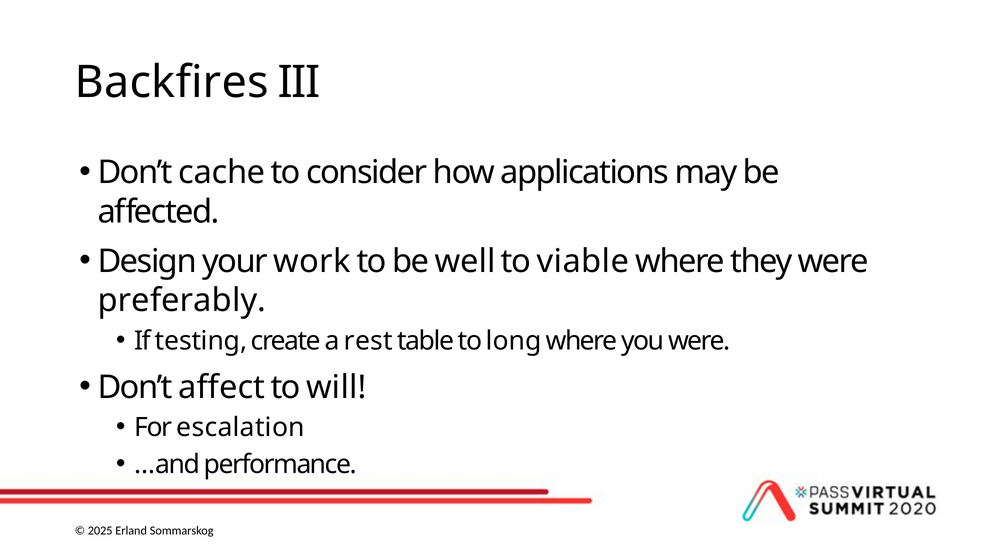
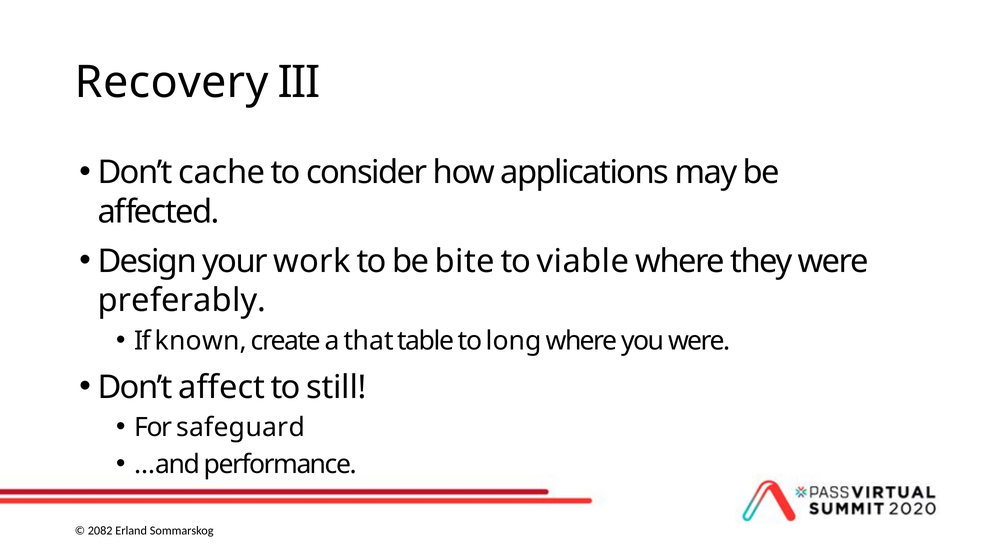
Backfires: Backfires -> Recovery (172, 82)
well: well -> bite (465, 261)
testing: testing -> known (201, 341)
rest: rest -> that (369, 341)
will: will -> still (336, 387)
escalation: escalation -> safeguard (241, 427)
2025: 2025 -> 2082 (100, 530)
